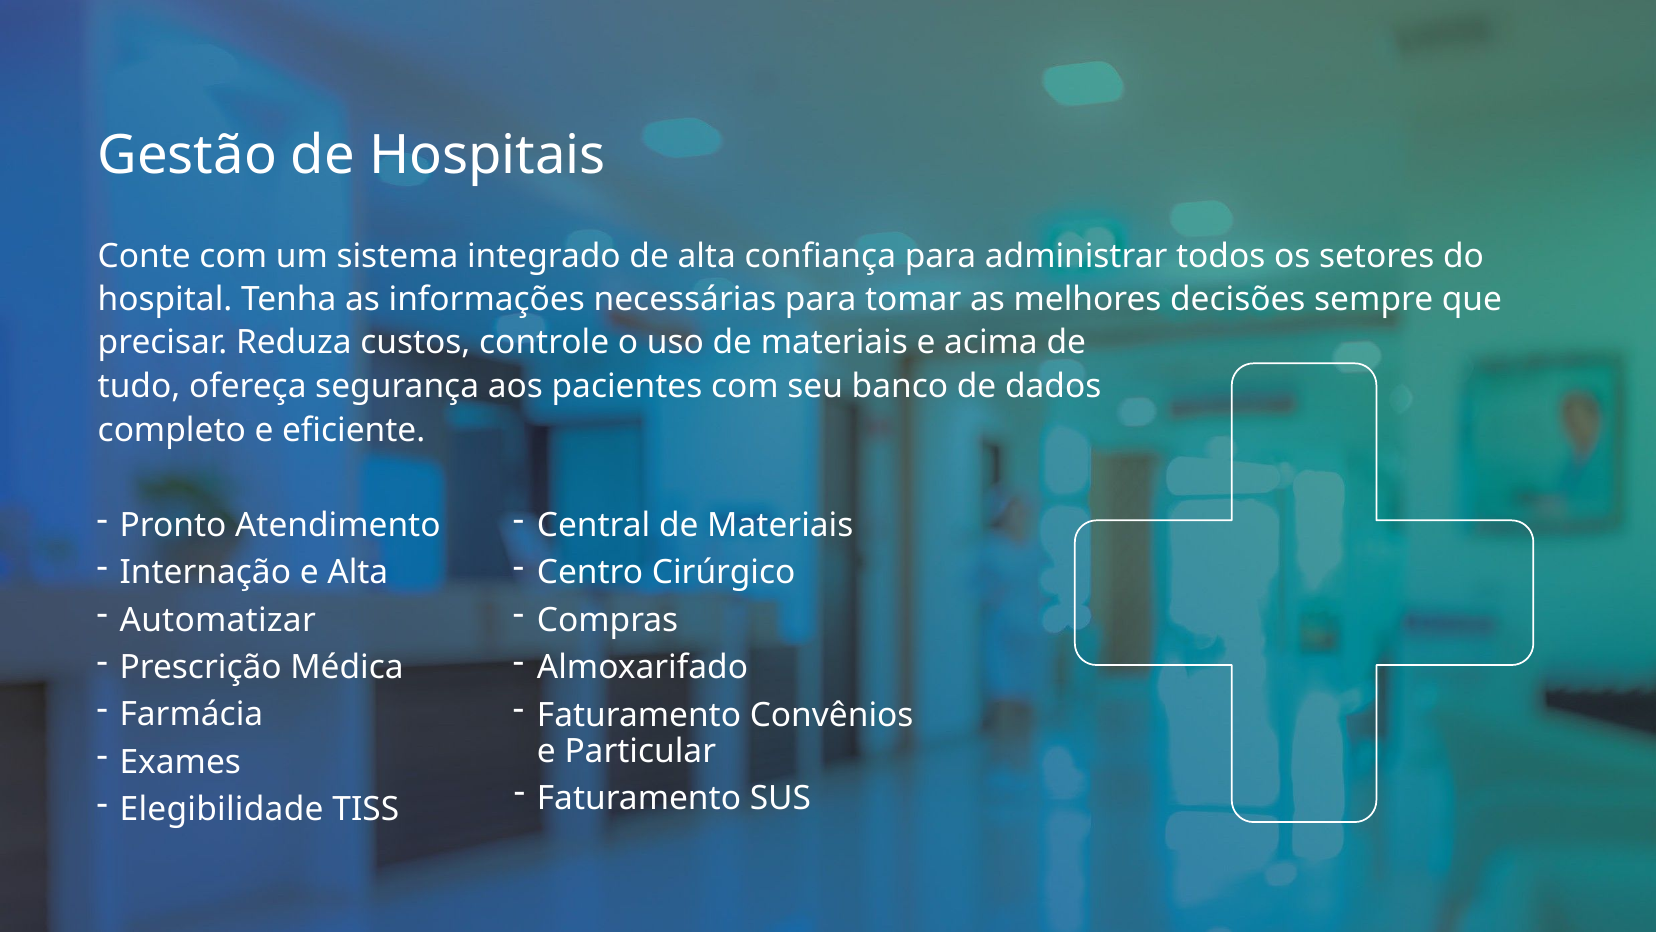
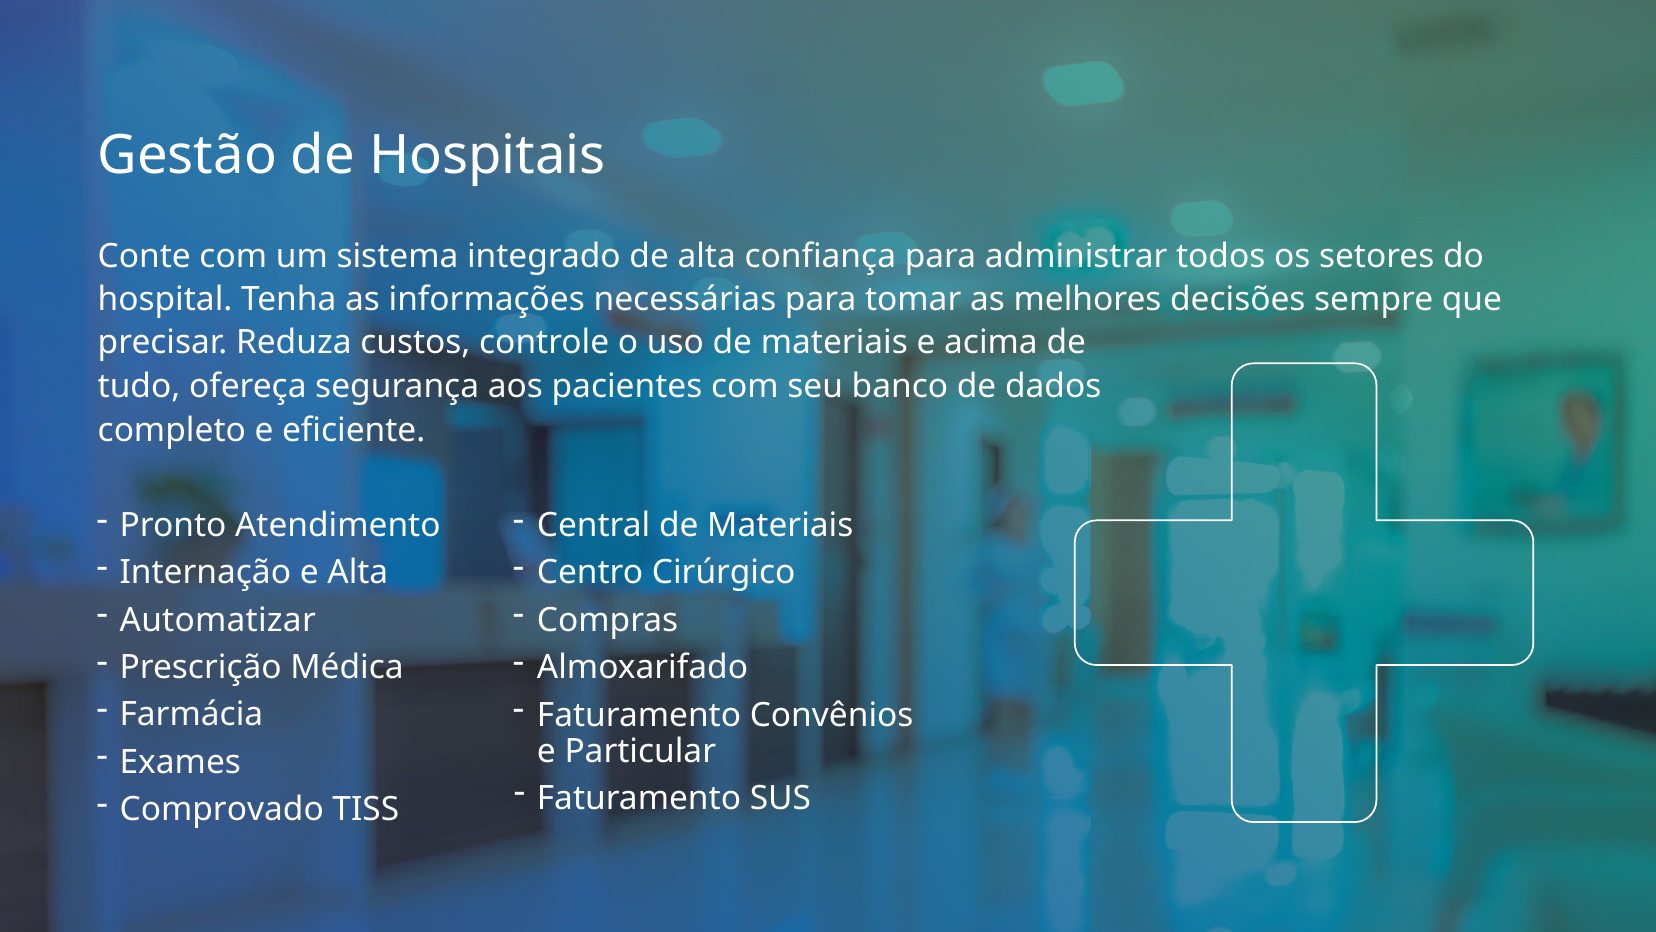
Elegibilidade: Elegibilidade -> Comprovado (222, 809)
